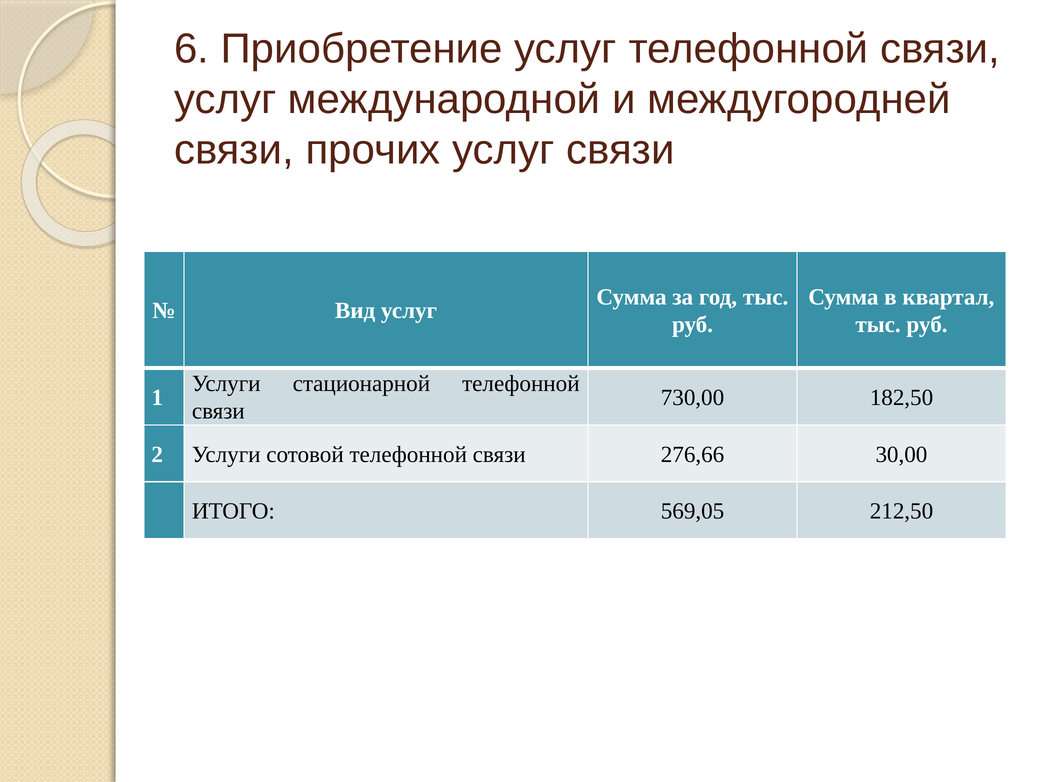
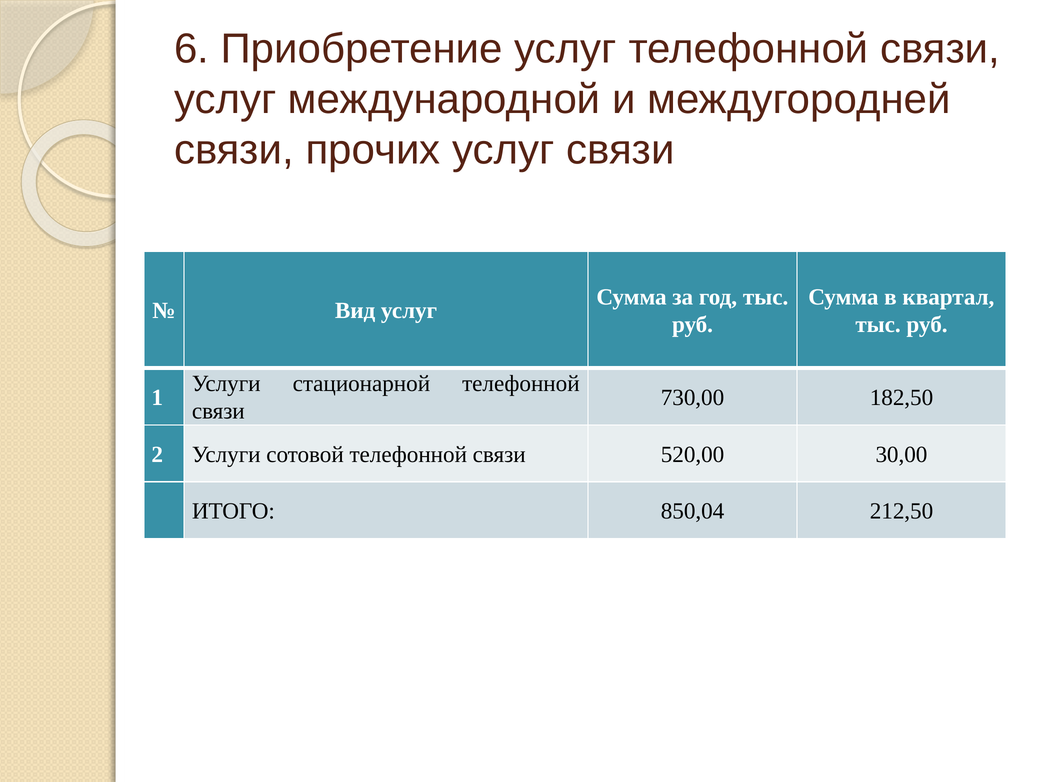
276,66: 276,66 -> 520,00 (693, 455)
569,05: 569,05 -> 850,04 (693, 511)
